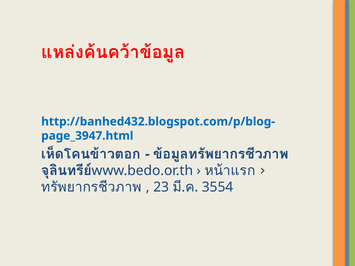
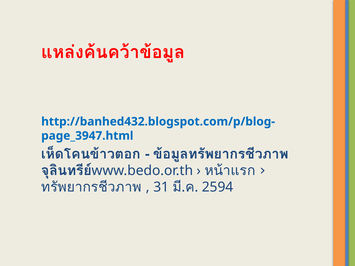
23: 23 -> 31 (161, 187)
3554: 3554 -> 2594 (218, 187)
